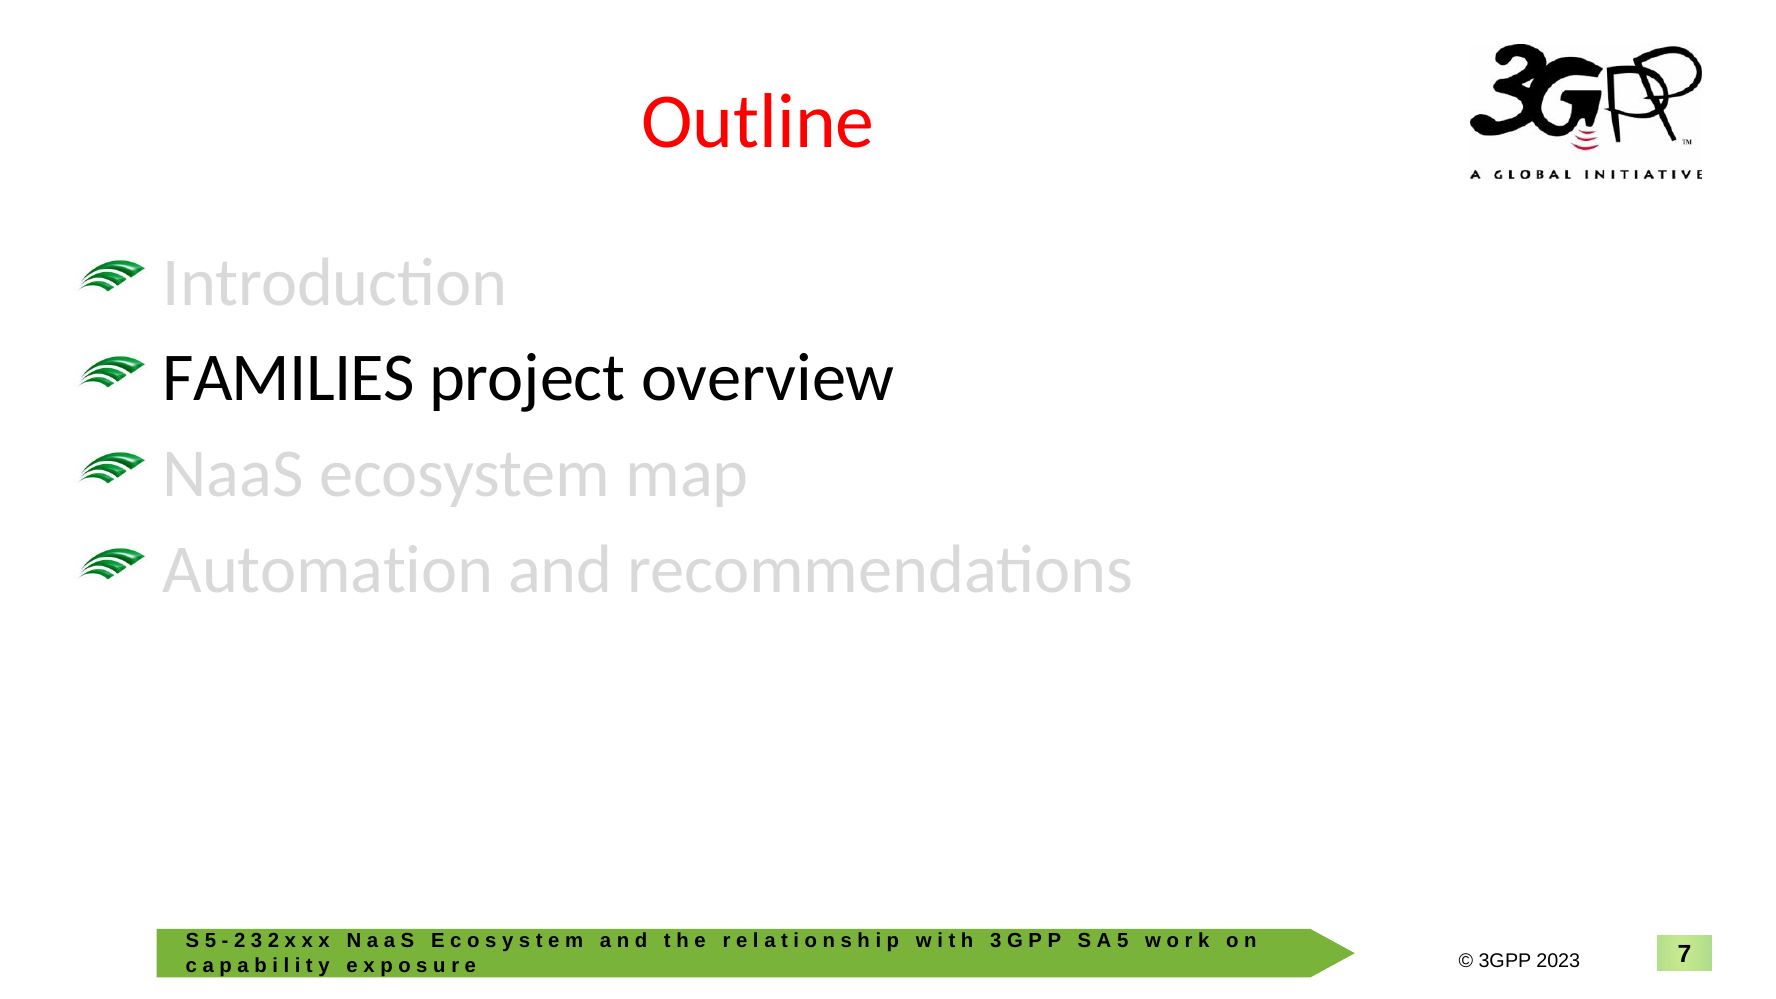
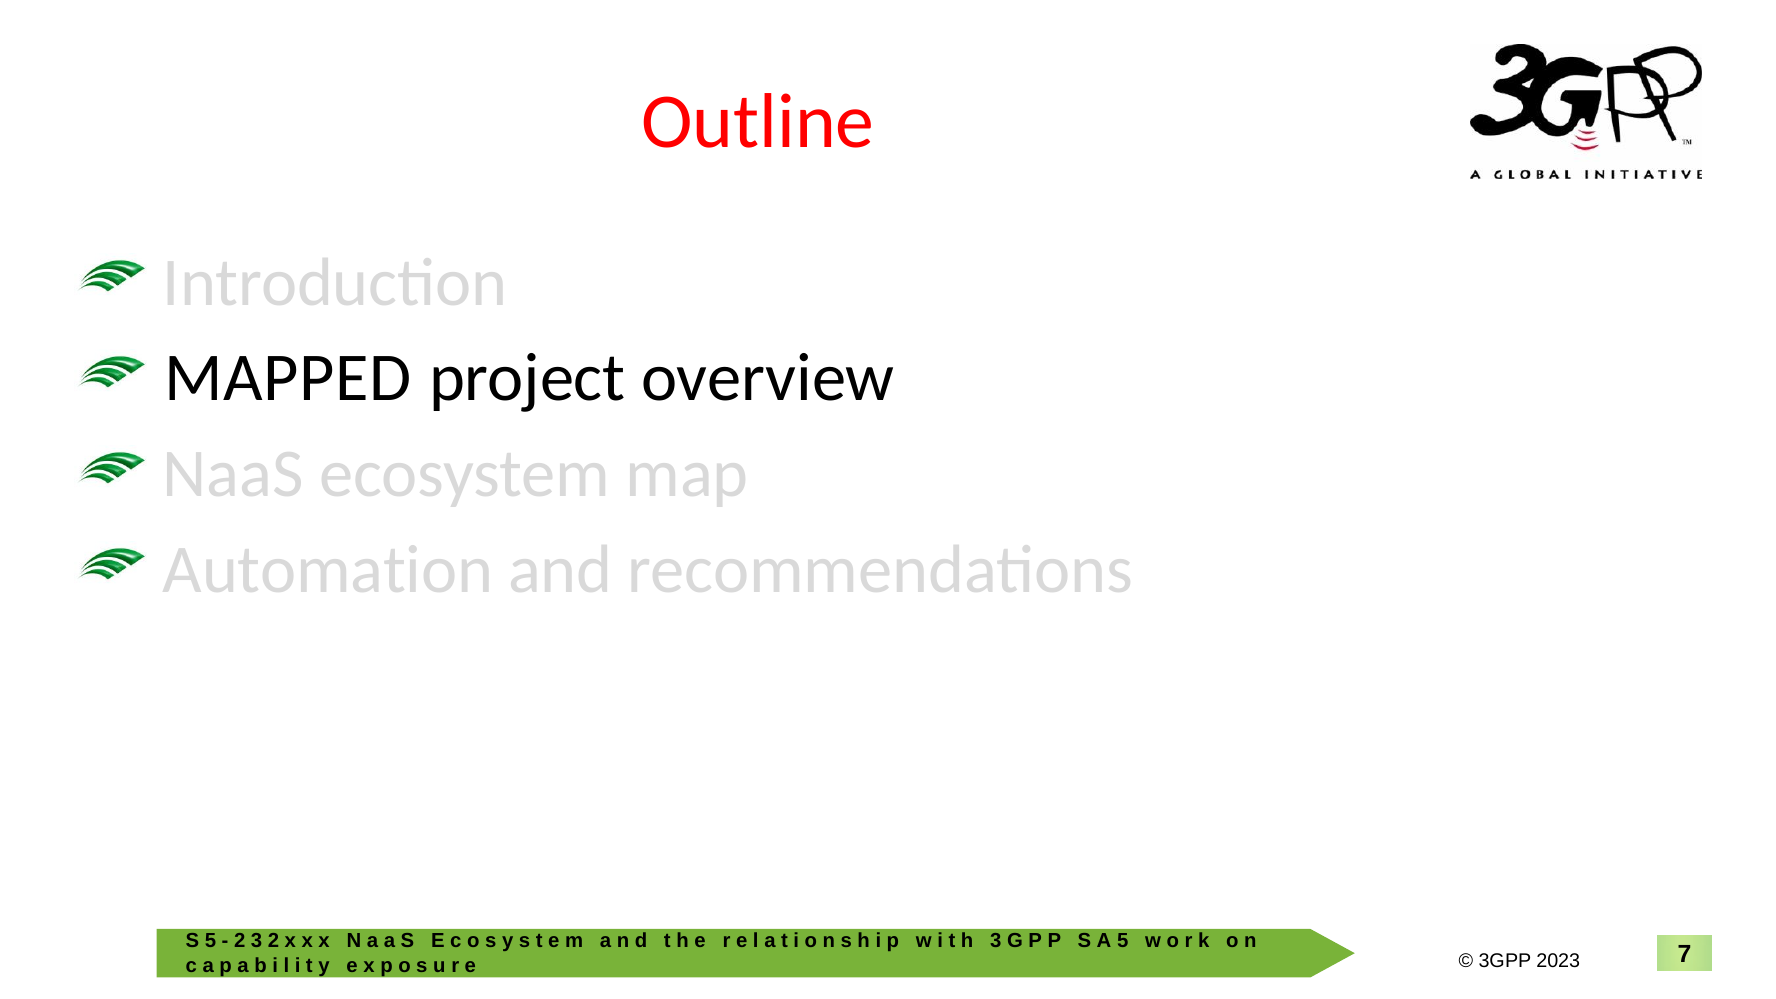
FAMILIES: FAMILIES -> MAPPED (288, 378)
